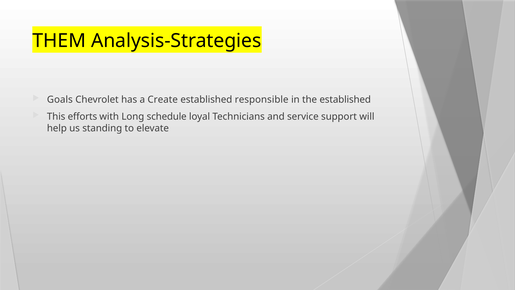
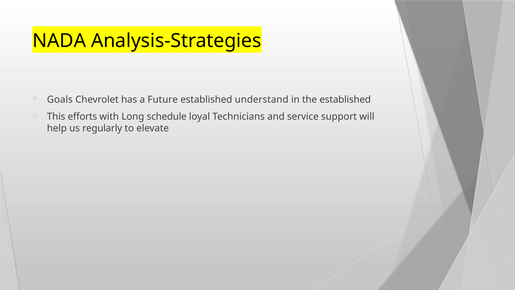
THEM: THEM -> NADA (59, 41)
Create: Create -> Future (163, 100)
responsible: responsible -> understand (262, 100)
standing: standing -> regularly (102, 128)
